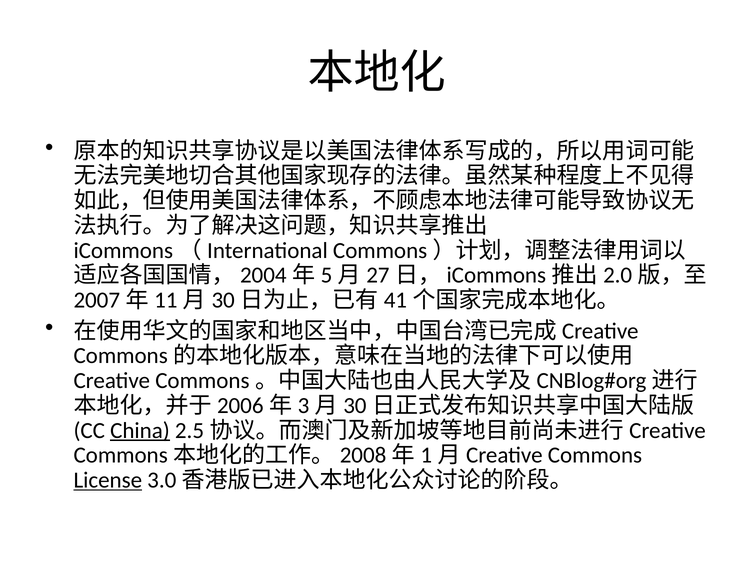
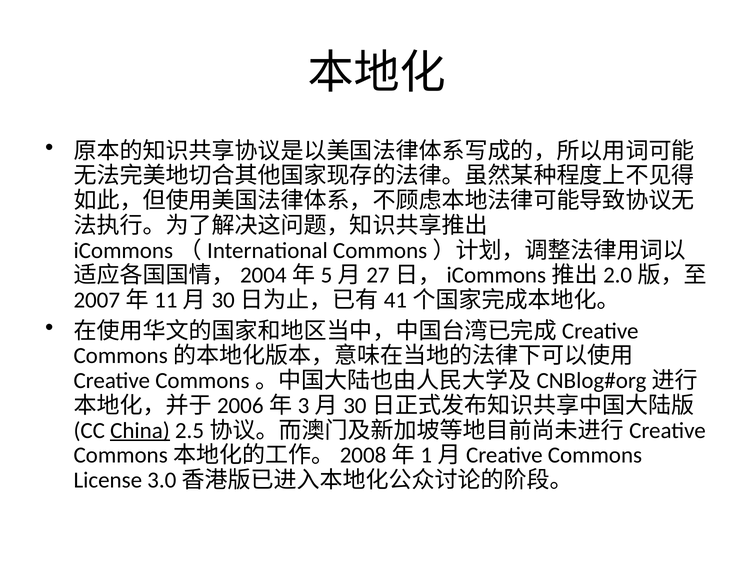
License underline: present -> none (108, 481)
